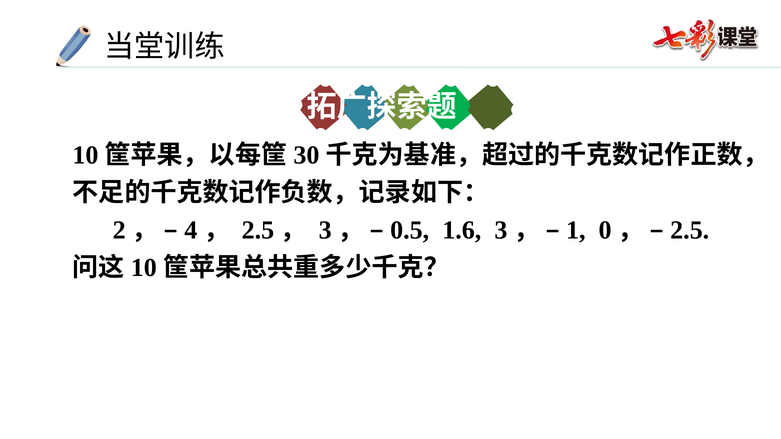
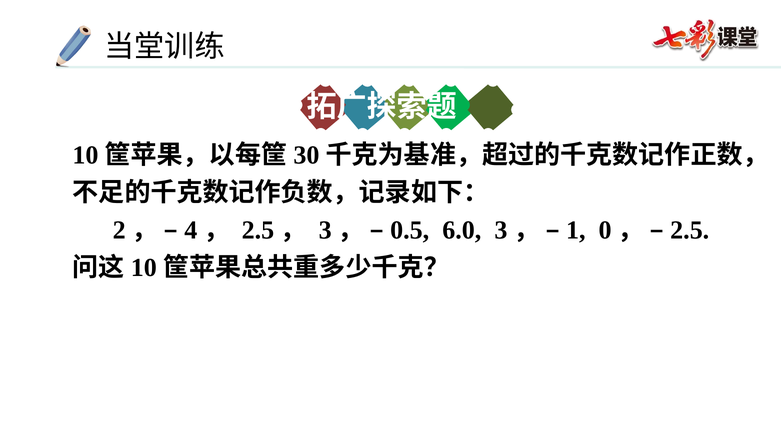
1.6: 1.6 -> 6.0 (462, 230)
